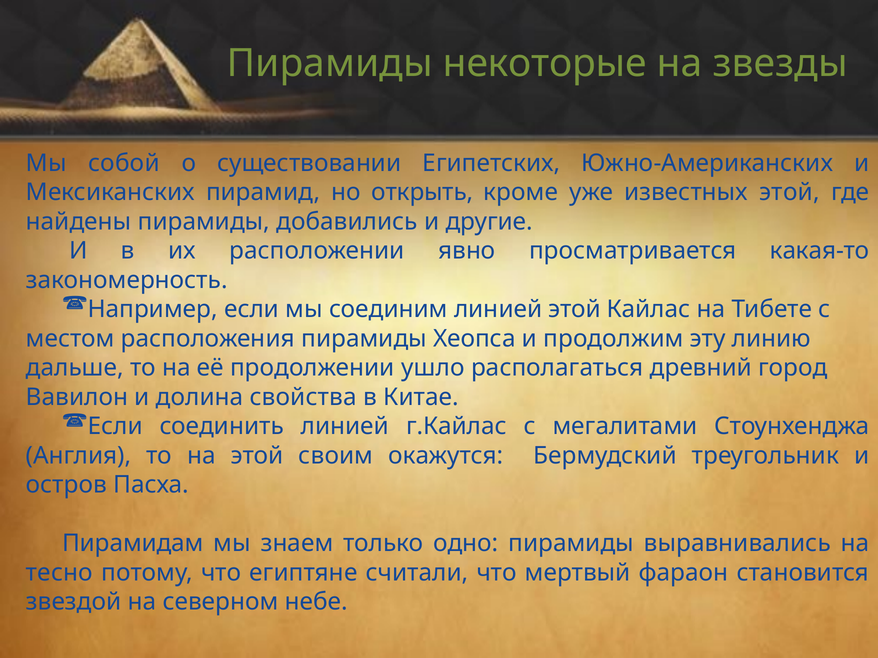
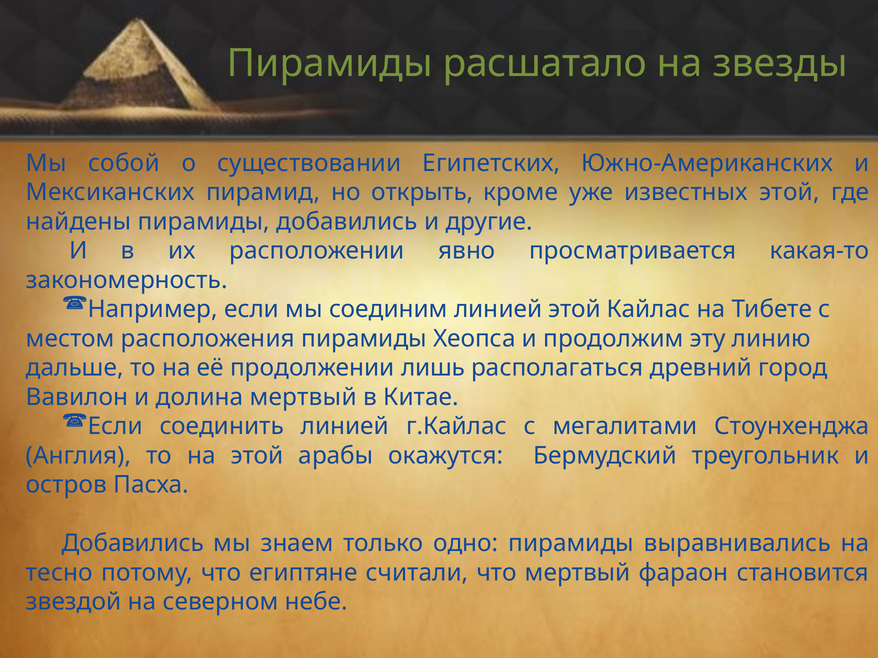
некоторые: некоторые -> расшатало (545, 63)
ушло: ушло -> лишь (433, 368)
долина свойства: свойства -> мертвый (303, 397)
своим: своим -> арабы (336, 456)
Пирамидам: Пирамидам -> Добавились (133, 544)
